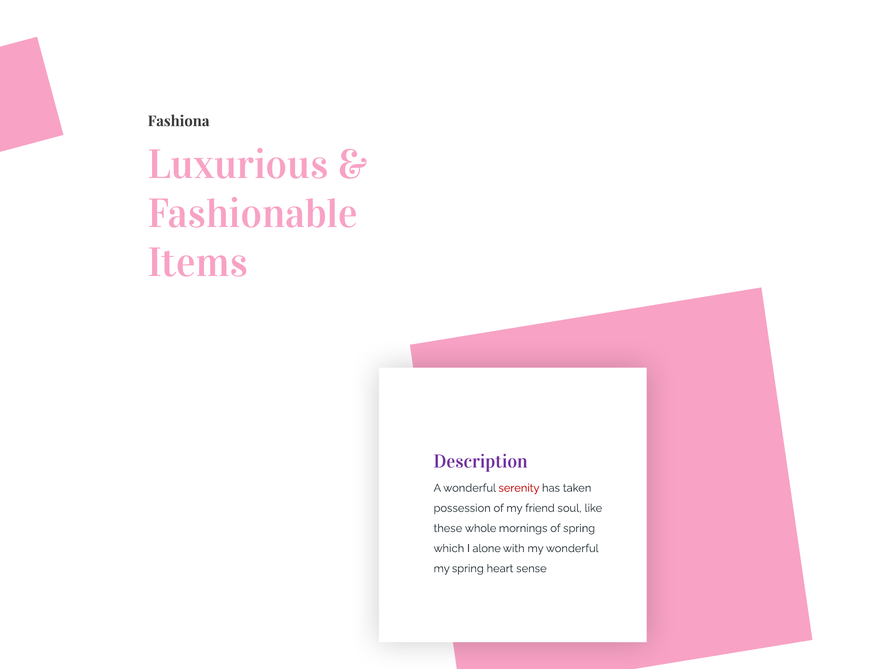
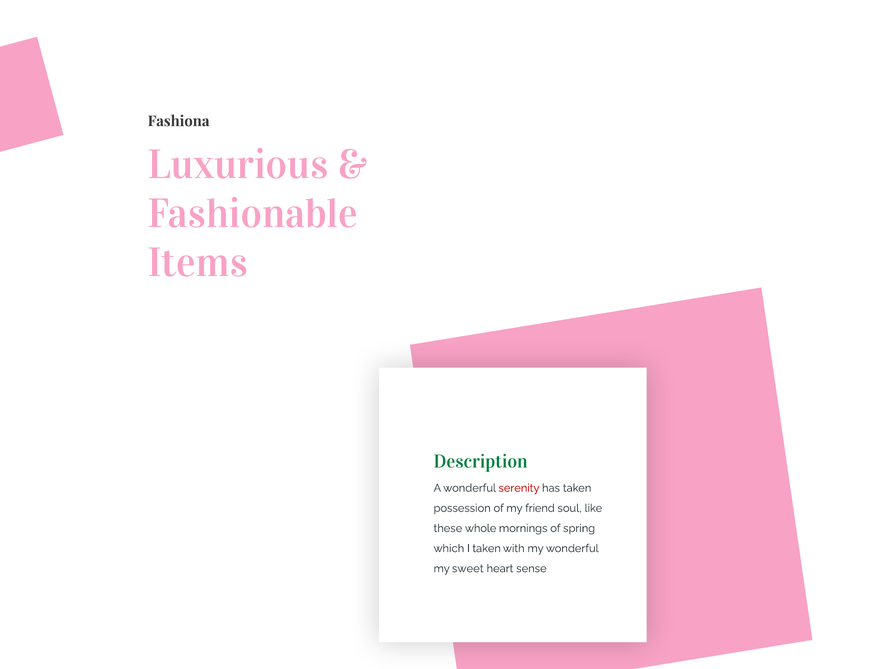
Description colour: purple -> green (481, 462)
I alone: alone -> taken (487, 548)
my spring: spring -> sweet (468, 569)
